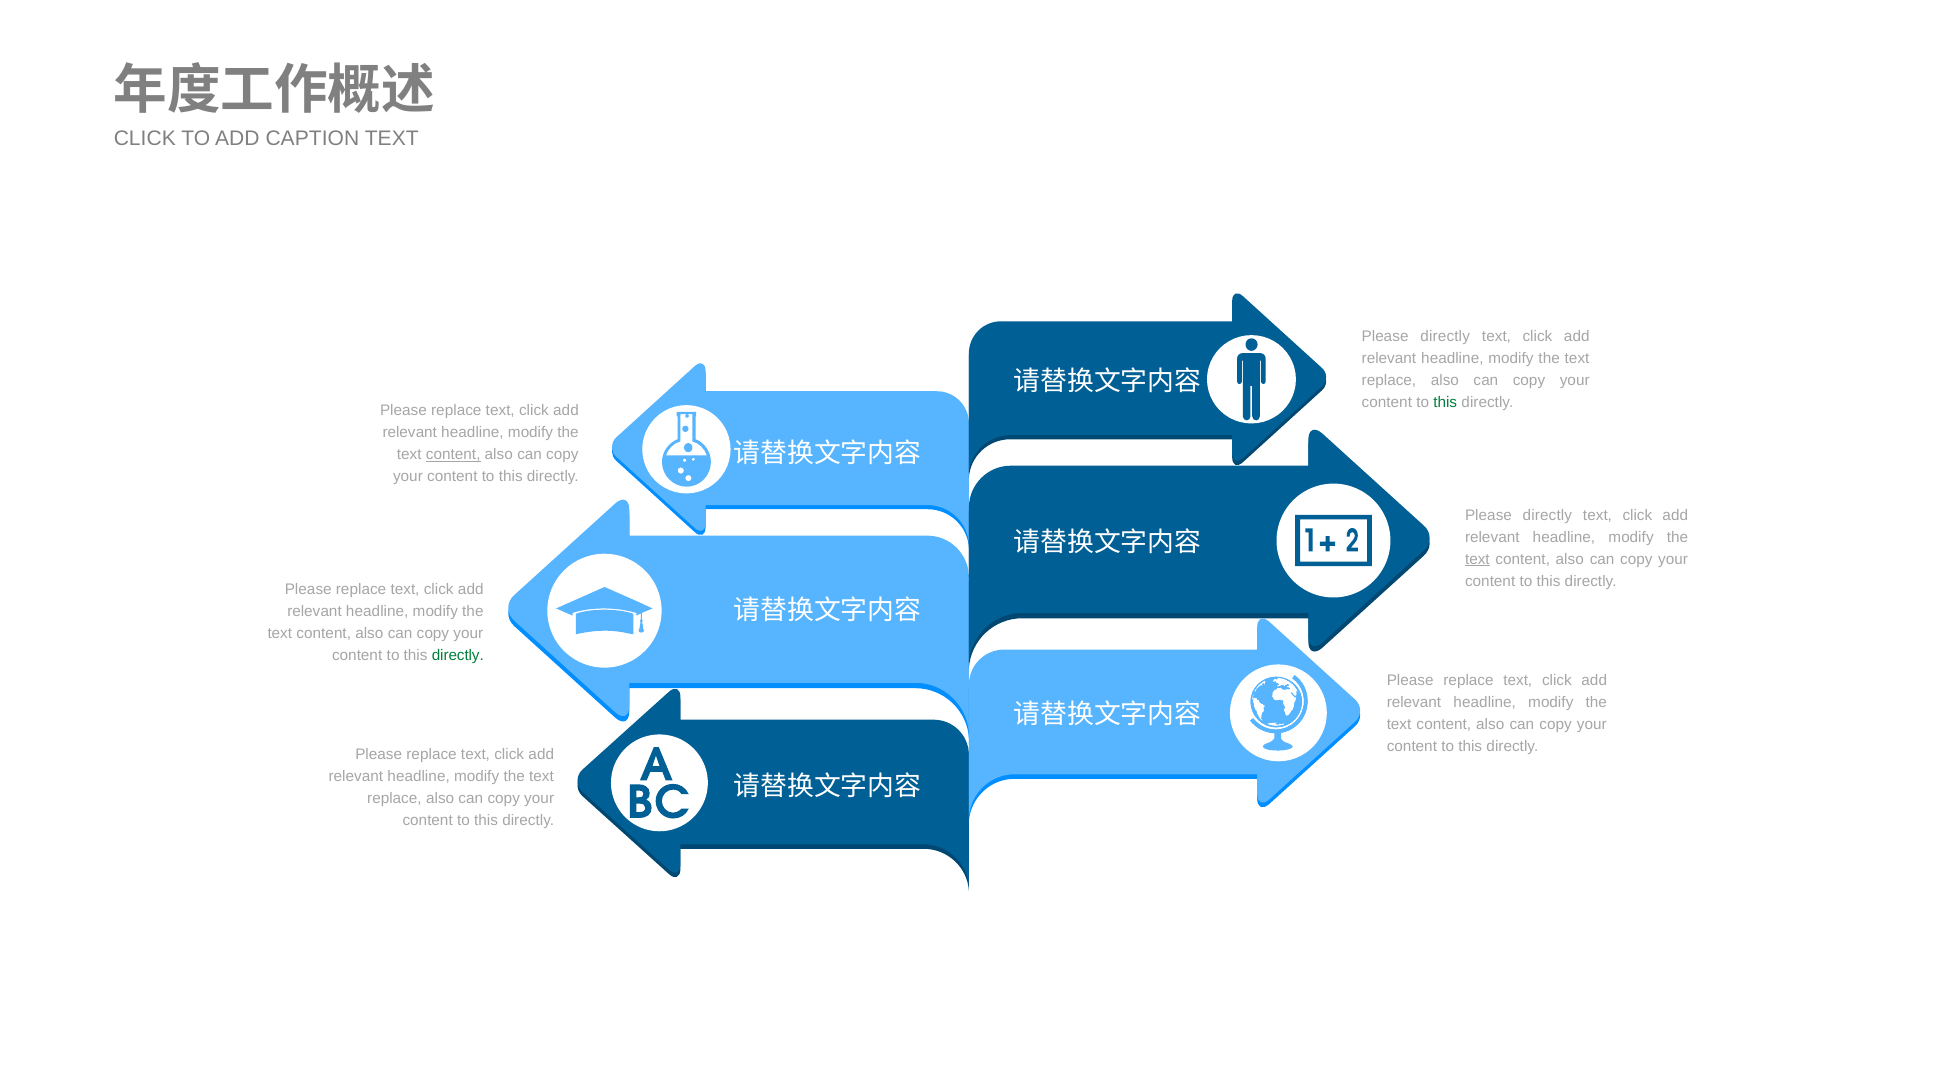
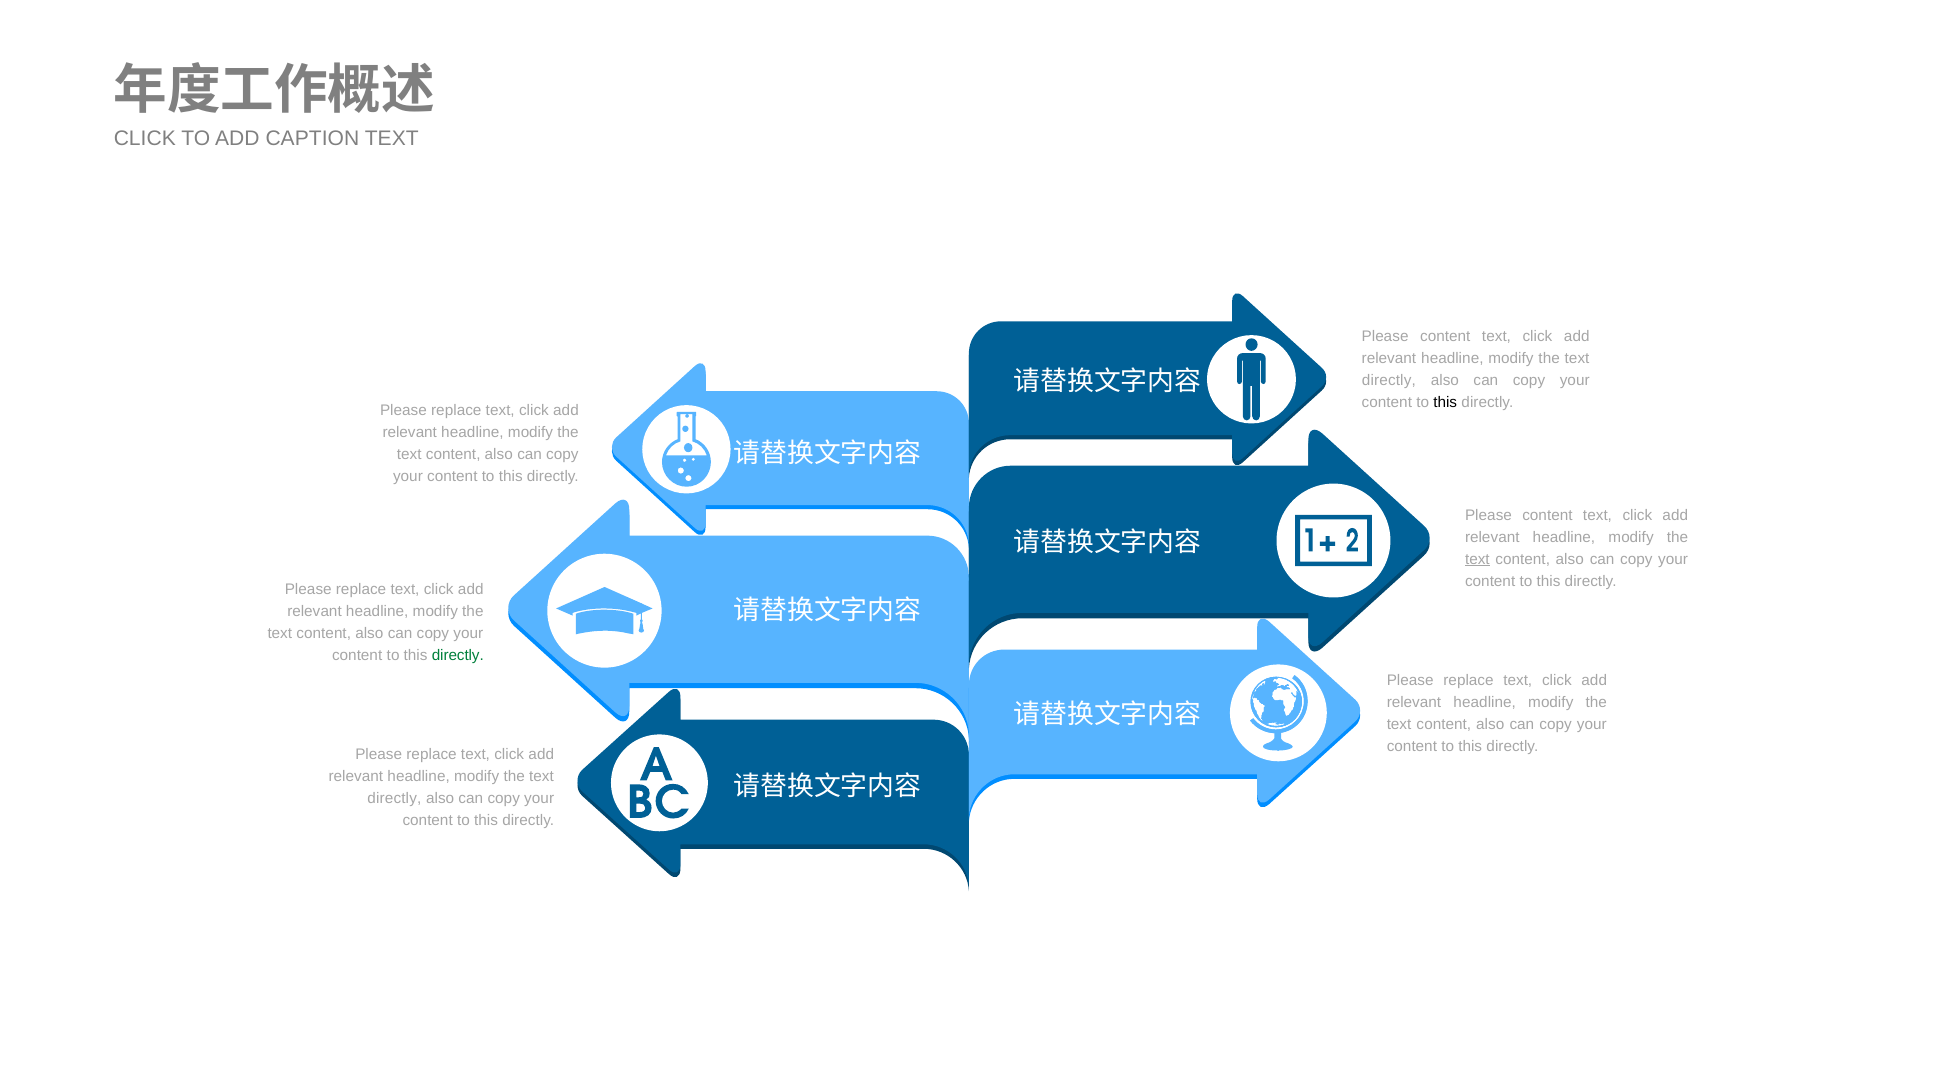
directly: directly -> content (1445, 336)
replace: replace -> directly (1389, 380)
this colour: green -> black (1445, 402)
content underline: present -> none (453, 455)
directly: directly -> content (1547, 515)
replace: replace -> directly (394, 799)
